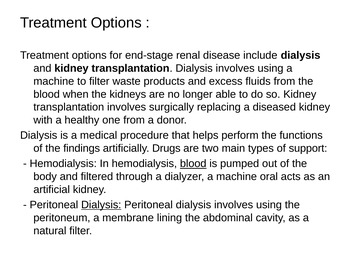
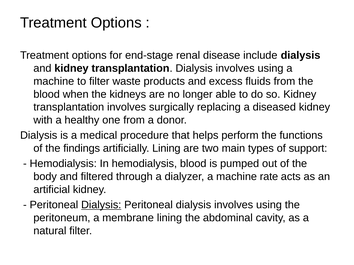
artificially Drugs: Drugs -> Lining (166, 149)
blood underline: present -> none (193, 164)
oral: oral -> rate (269, 177)
